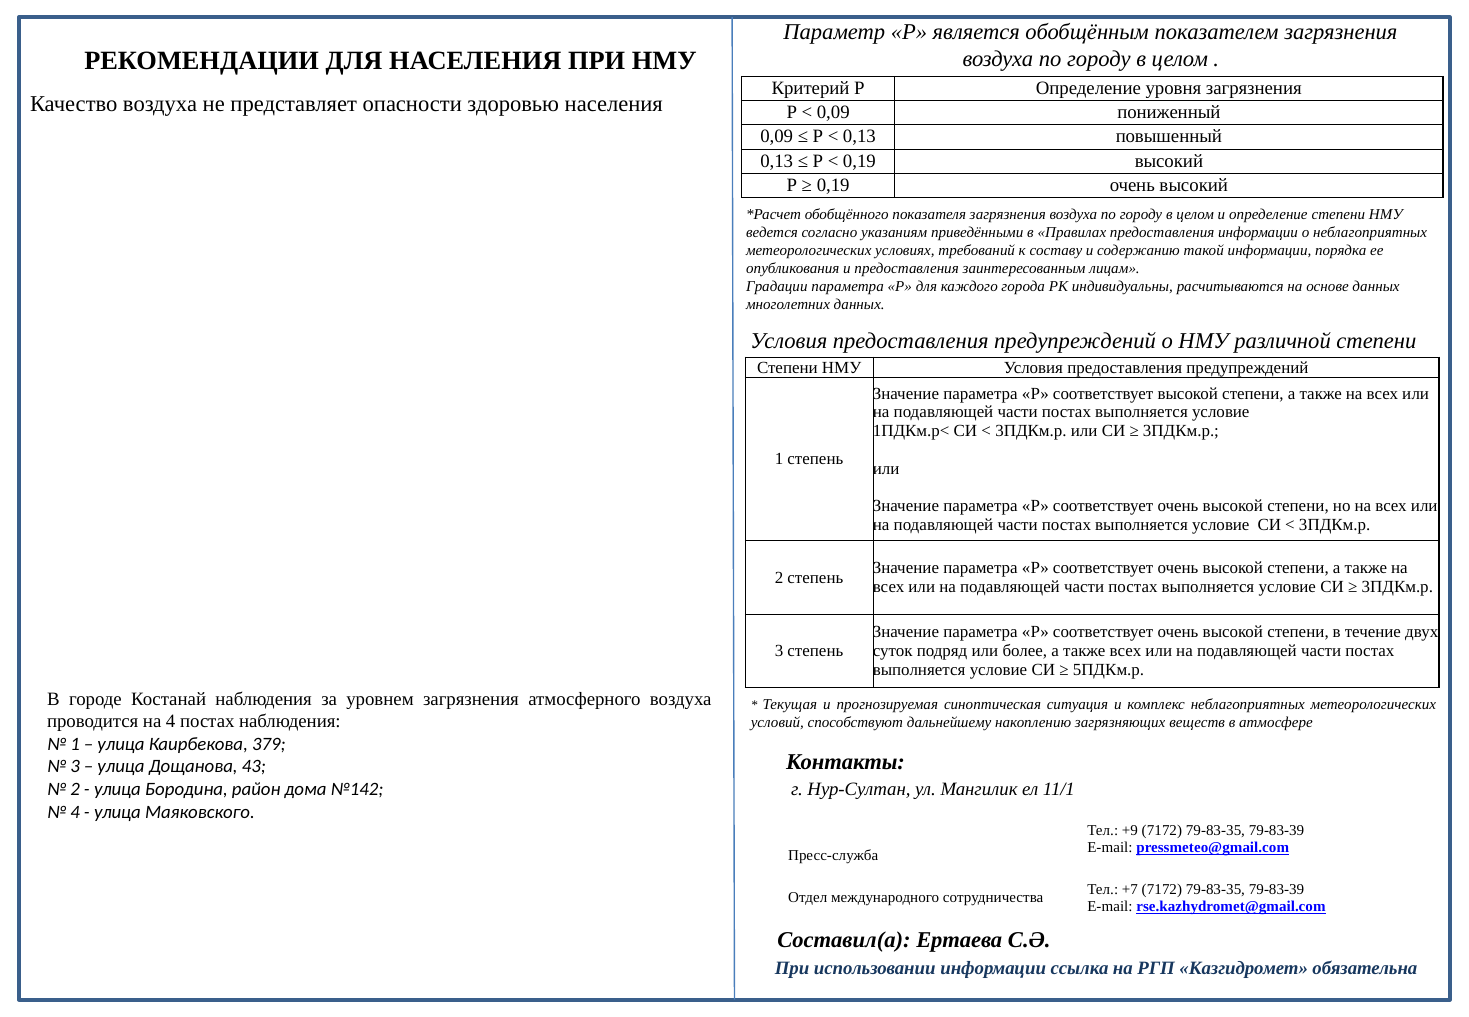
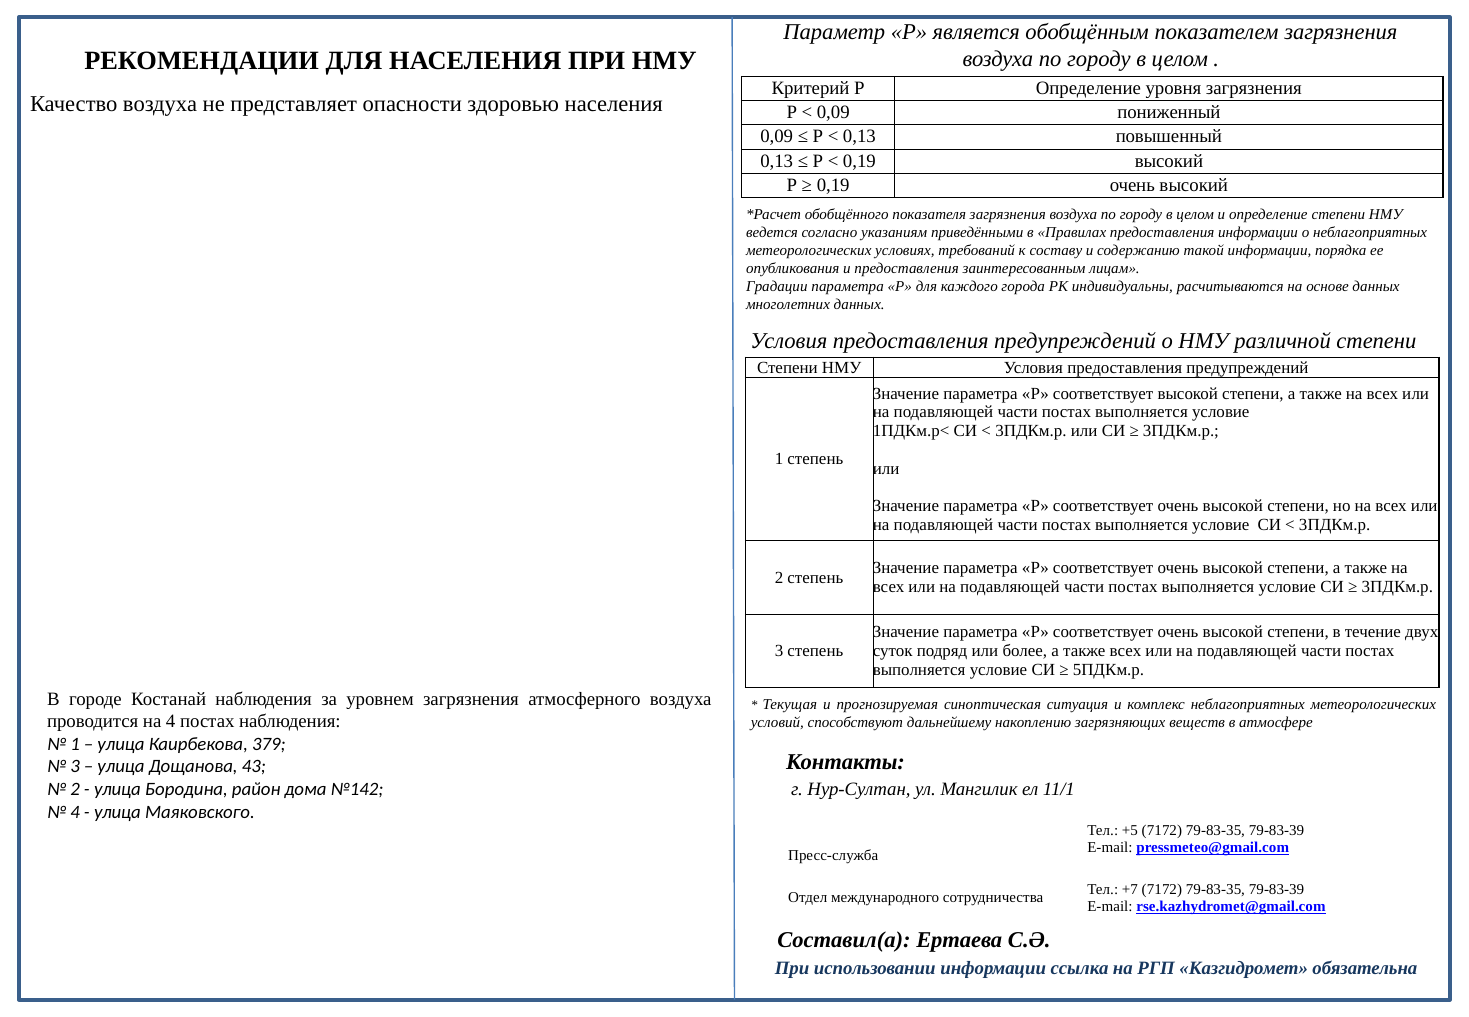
+9: +9 -> +5 (1130, 831)
